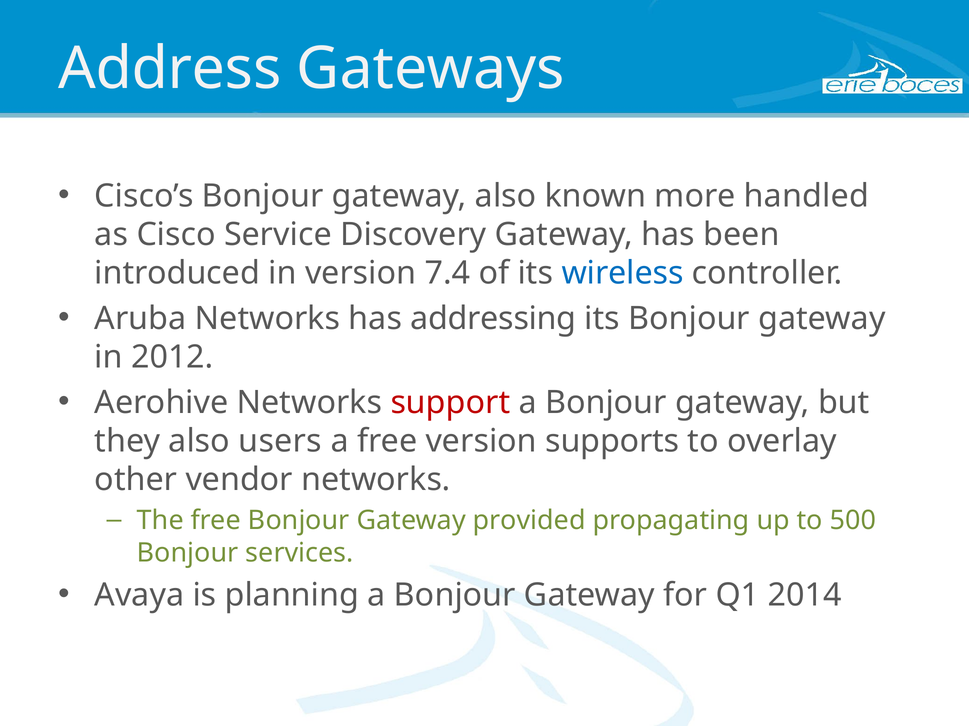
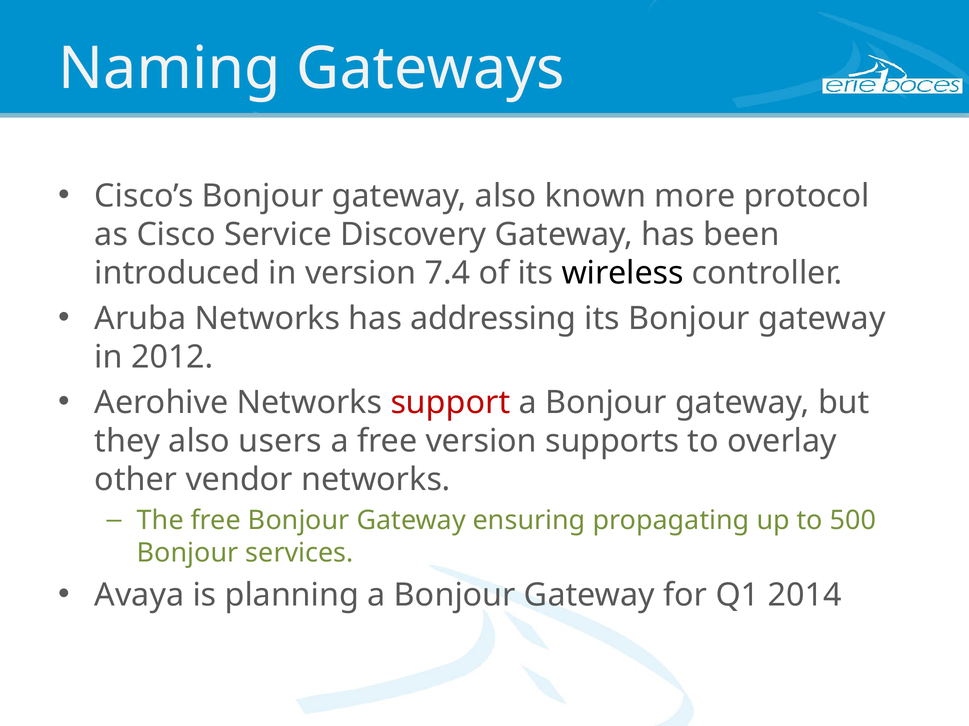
Address: Address -> Naming (170, 69)
handled: handled -> protocol (806, 196)
wireless colour: blue -> black (623, 274)
provided: provided -> ensuring (529, 521)
